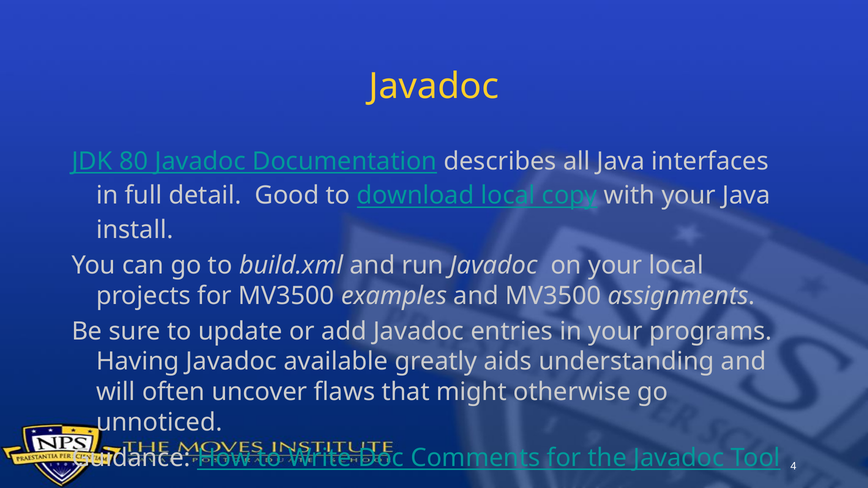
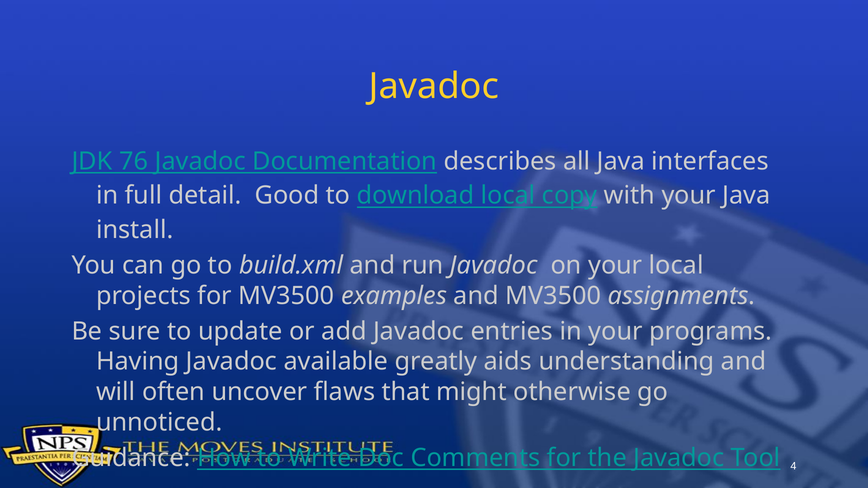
80: 80 -> 76 (134, 161)
